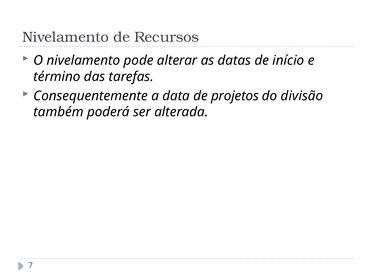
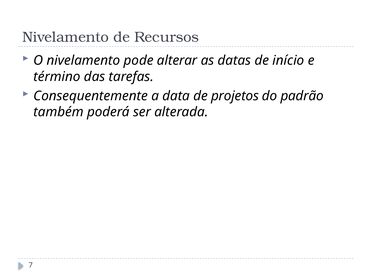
divisão: divisão -> padrão (302, 96)
